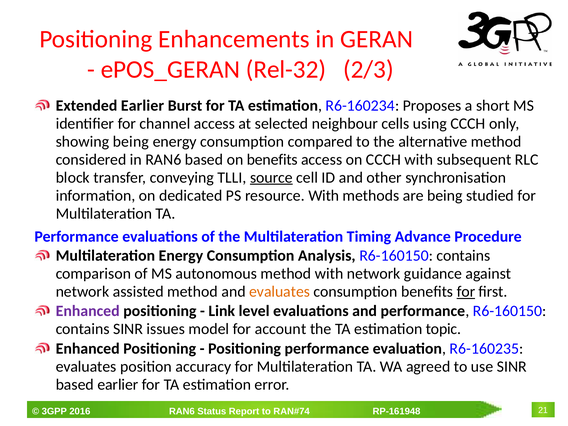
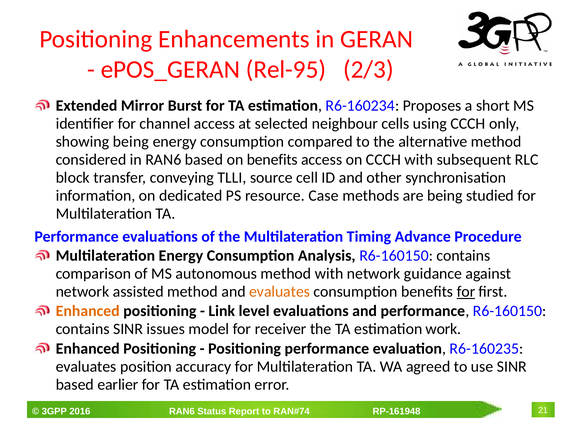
Rel-32: Rel-32 -> Rel-95 (286, 69)
Extended Earlier: Earlier -> Mirror (143, 106)
source underline: present -> none (271, 178)
resource With: With -> Case (324, 196)
Enhanced colour: purple -> orange (88, 311)
account: account -> receiver (281, 329)
topic: topic -> work (443, 329)
